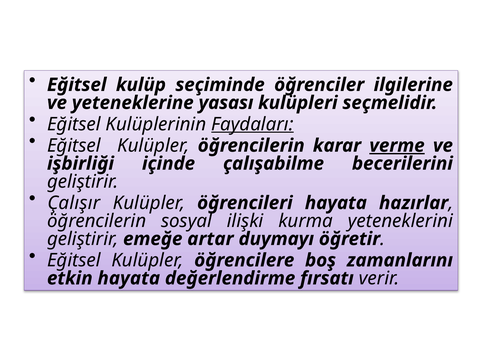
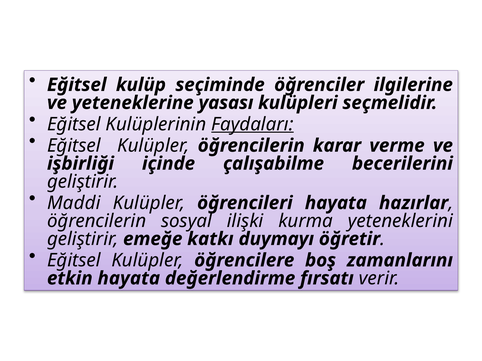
verme underline: present -> none (397, 146)
Çalışır: Çalışır -> Maddi (74, 203)
artar: artar -> katkı (210, 239)
